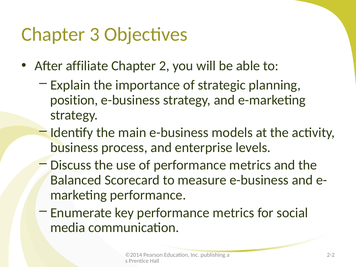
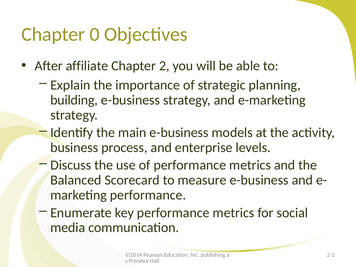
3: 3 -> 0 (95, 34)
position: position -> building (74, 100)
